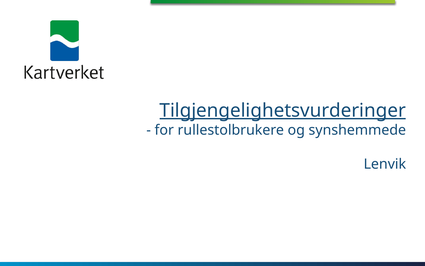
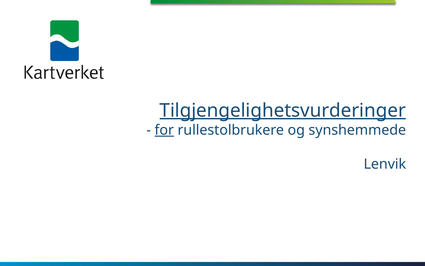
for underline: none -> present (164, 130)
